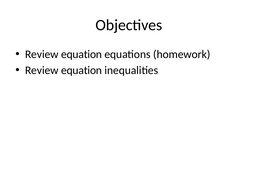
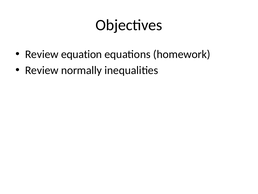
equation: equation -> normally (81, 70)
